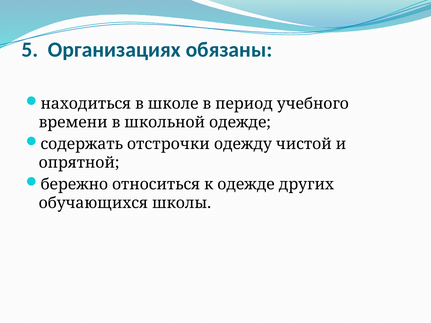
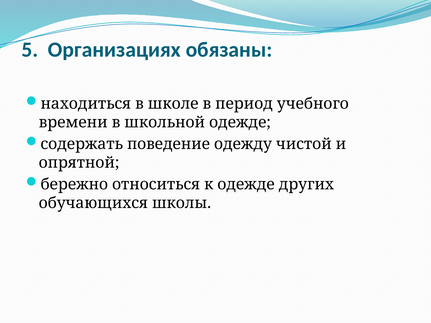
отстрочки: отстрочки -> поведение (169, 144)
